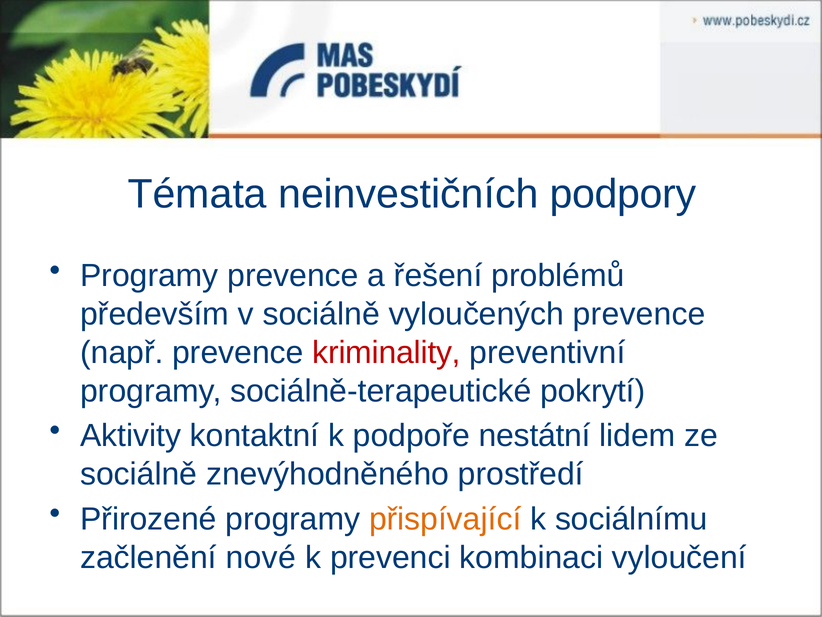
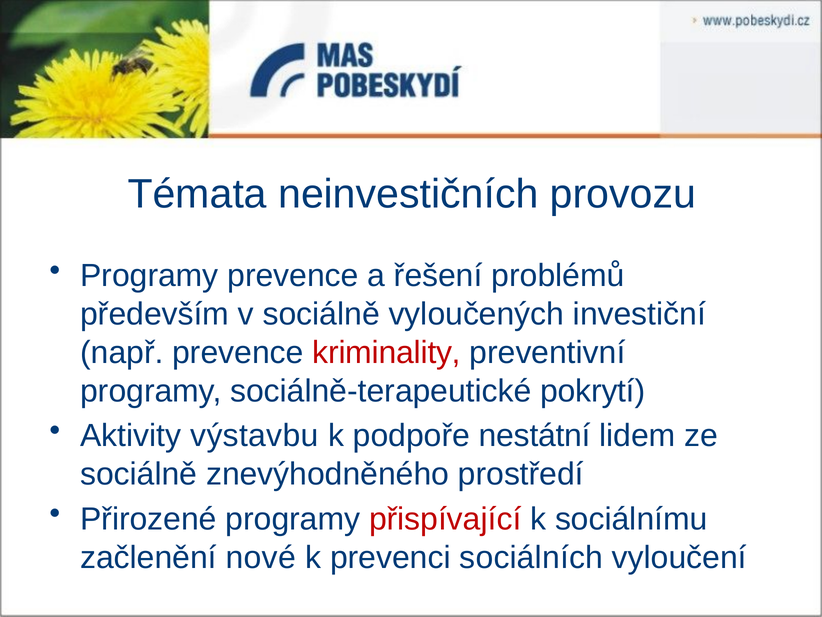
podpory: podpory -> provozu (623, 194)
vyloučených prevence: prevence -> investiční (639, 314)
kontaktní: kontaktní -> výstavbu (254, 436)
přispívající colour: orange -> red (445, 519)
kombinaci: kombinaci -> sociálních (531, 557)
